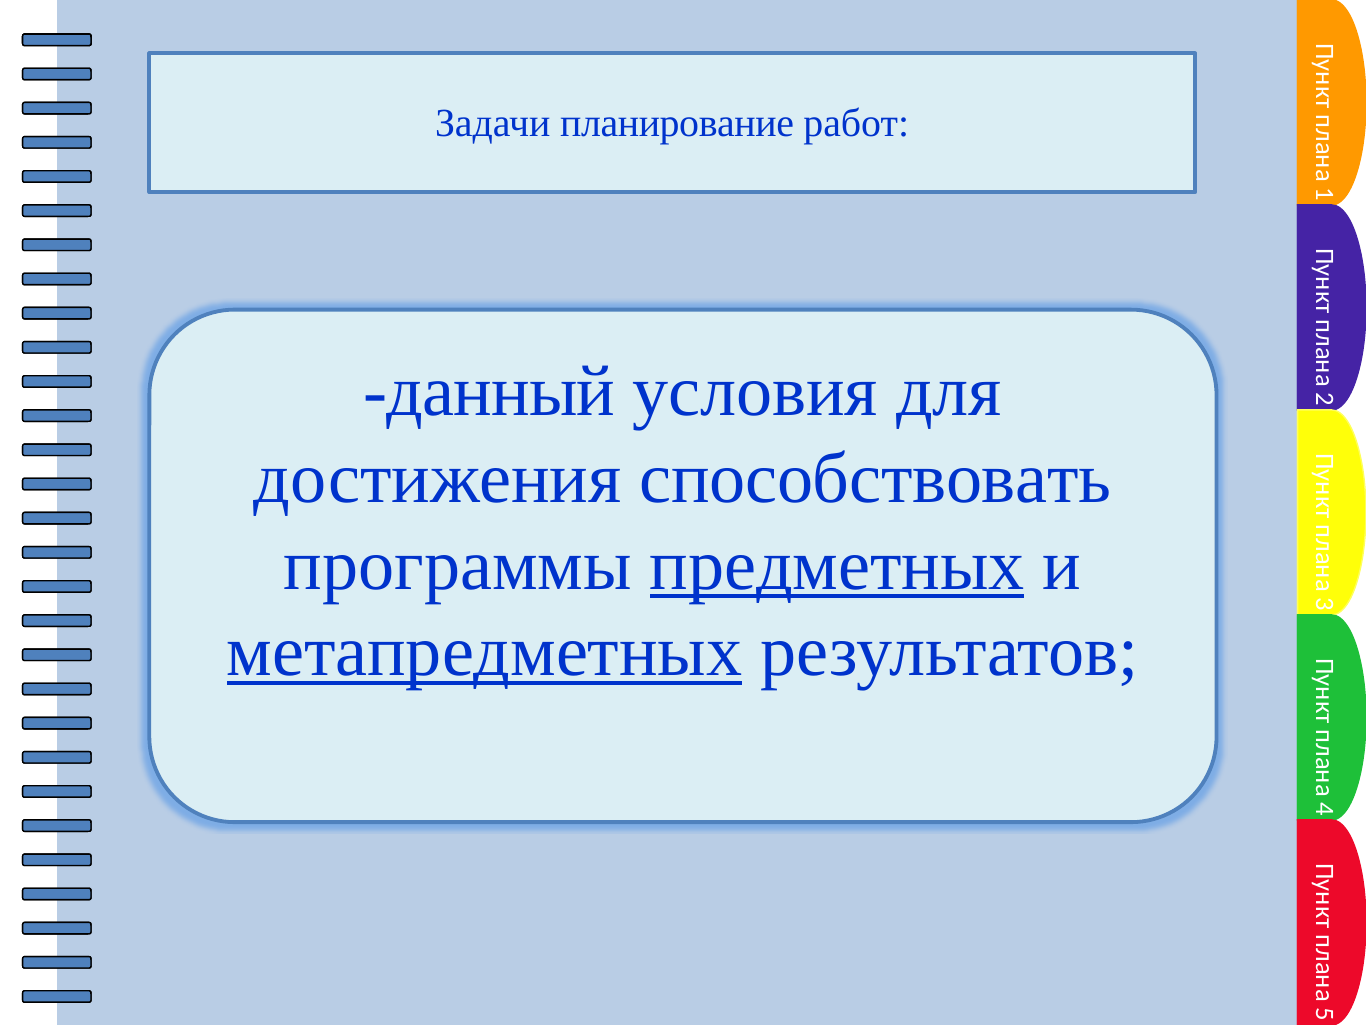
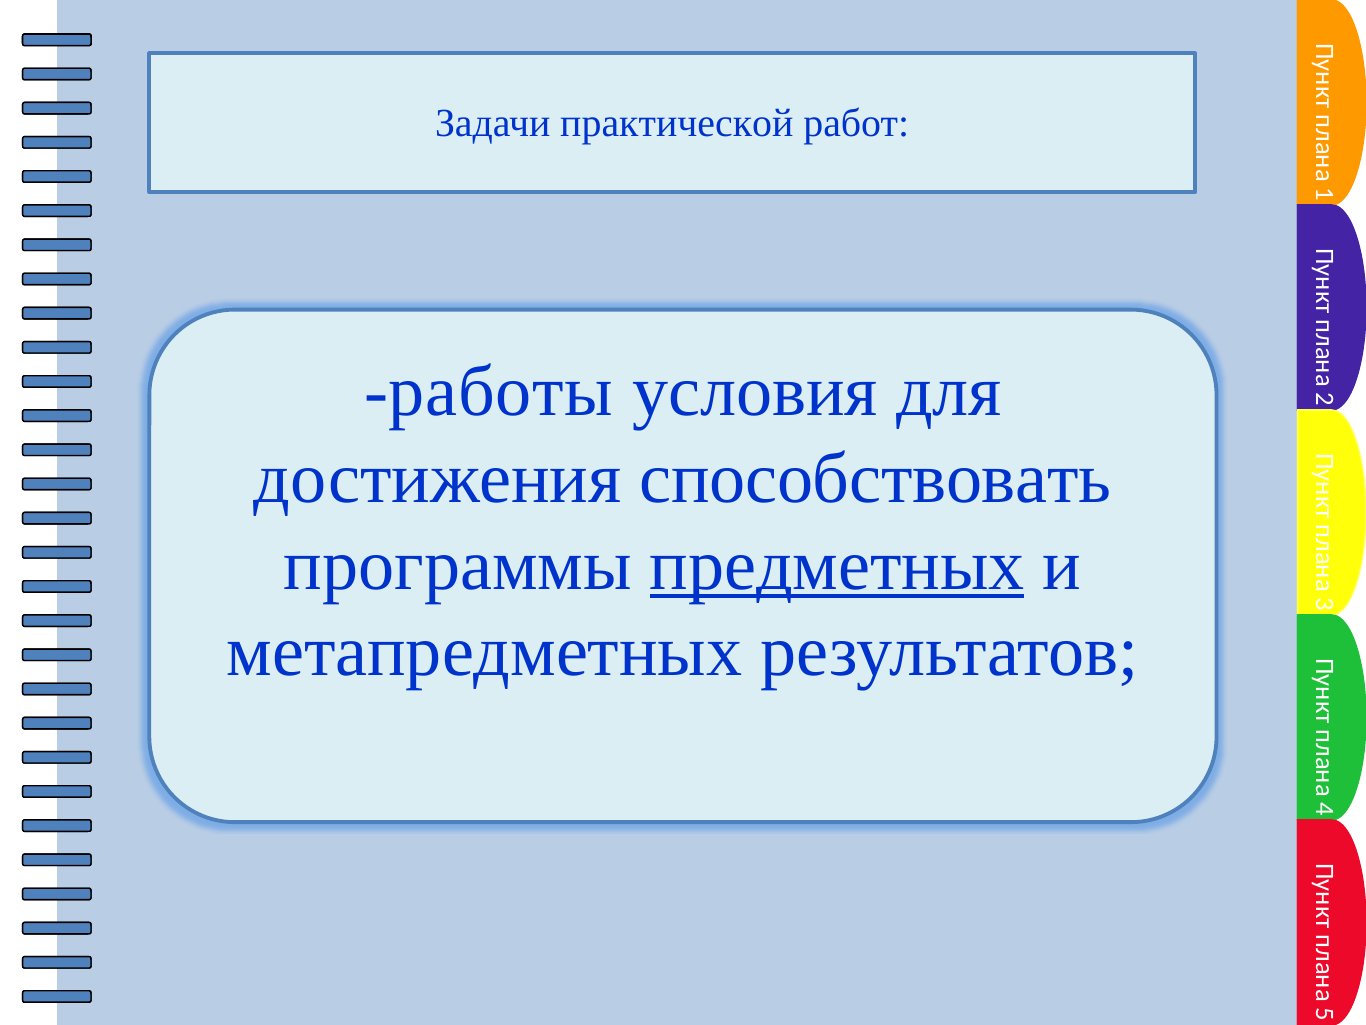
планирование: планирование -> практической (677, 123)
данный: данный -> работы (489, 392)
метапредметных underline: present -> none (484, 652)
